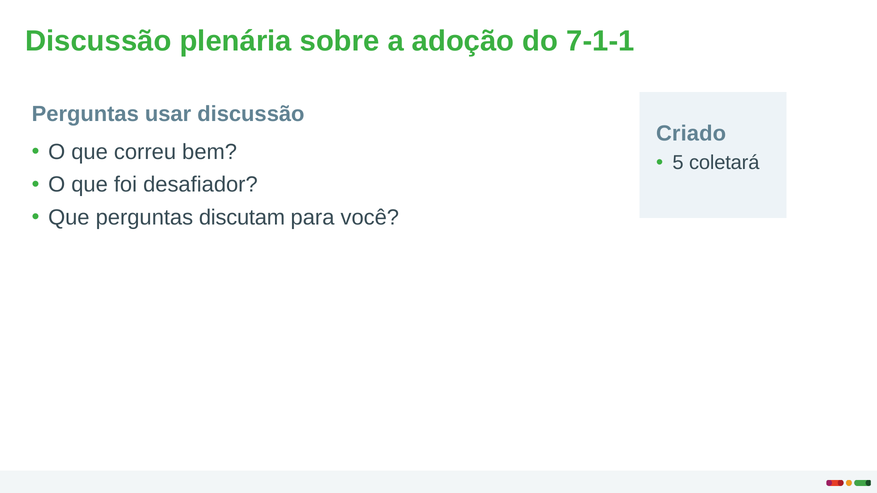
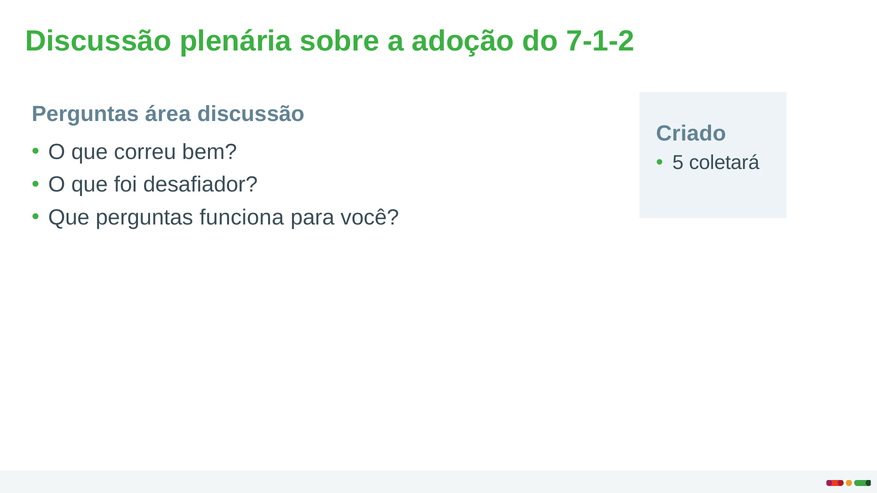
7-1-1: 7-1-1 -> 7-1-2 (600, 41)
usar: usar -> área (168, 114)
discutam: discutam -> funciona (242, 218)
